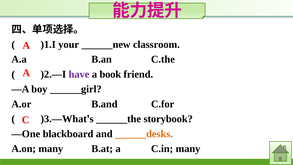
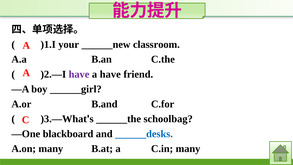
a book: book -> have (110, 74)
storybook: storybook -> schoolbag (168, 119)
______desks colour: orange -> blue (144, 134)
